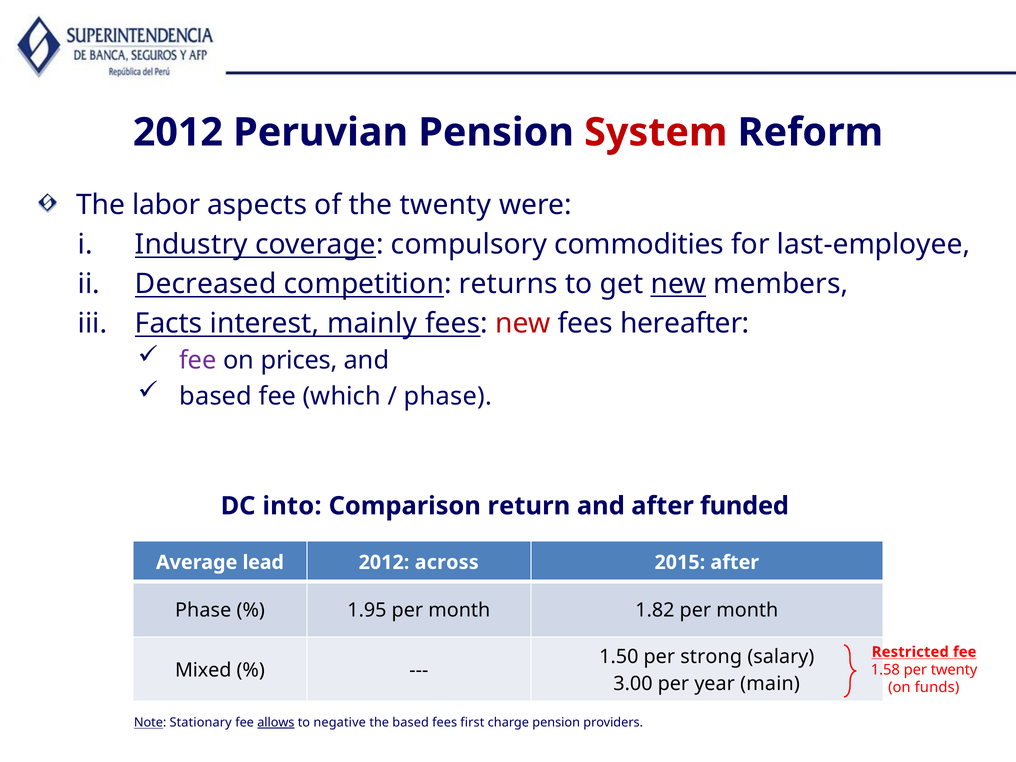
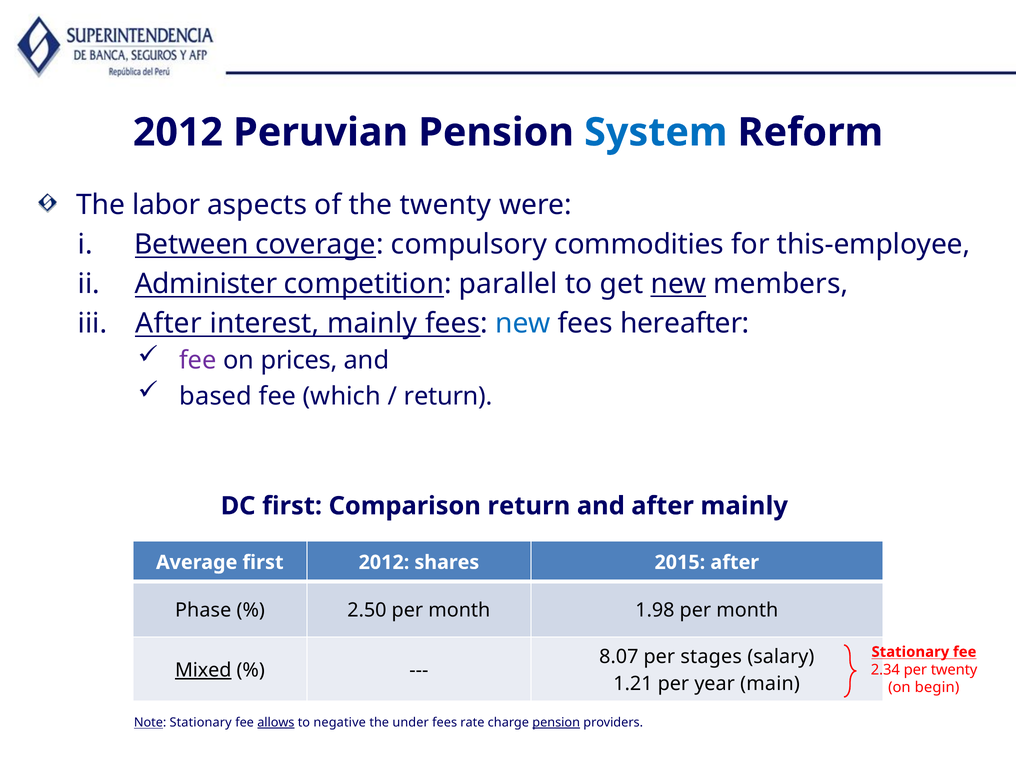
System colour: red -> blue (656, 132)
Industry: Industry -> Between (192, 244)
last-employee: last-employee -> this-employee (874, 244)
Decreased: Decreased -> Administer (206, 284)
returns: returns -> parallel (508, 284)
Facts: Facts -> After (169, 324)
new colour: red -> blue (523, 324)
phase: phase -> return (448, 396)
DC into: into -> first (292, 506)
after funded: funded -> mainly (744, 506)
Average lead: lead -> first (263, 562)
across: across -> shares (447, 562)
1.95: 1.95 -> 2.50 (367, 610)
1.82: 1.82 -> 1.98 (655, 610)
Restricted: Restricted -> Stationary (910, 652)
1.50: 1.50 -> 8.07 (619, 657)
strong: strong -> stages (711, 657)
Mixed underline: none -> present (203, 670)
1.58: 1.58 -> 2.34 (885, 670)
3.00: 3.00 -> 1.21 (633, 684)
funds: funds -> begin (937, 687)
the based: based -> under (411, 723)
first: first -> rate (472, 723)
pension underline: none -> present (556, 723)
